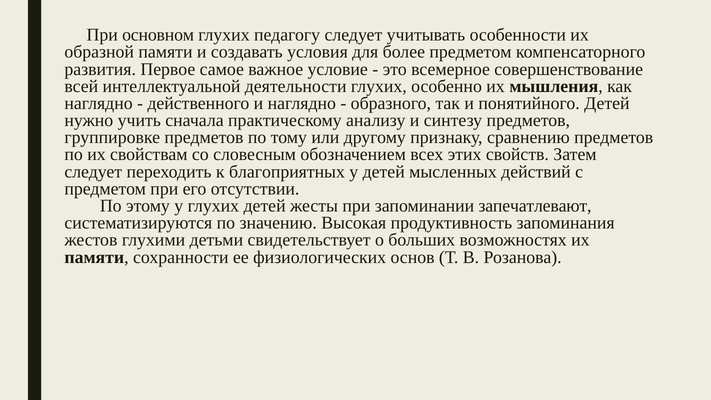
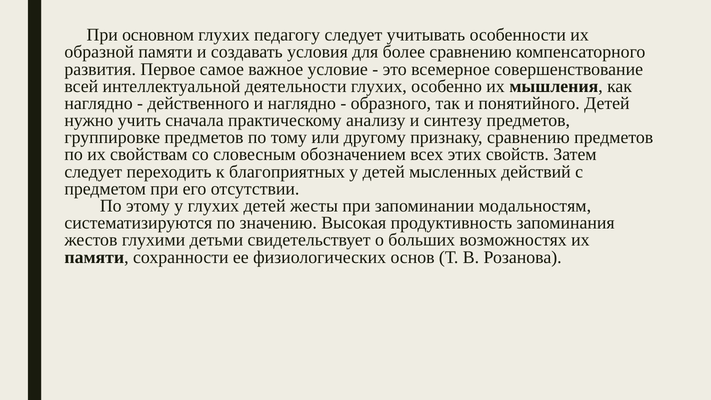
более предметом: предметом -> сравнению (471, 52)
запечатлевают: запечатлевают -> модальностям (535, 206)
